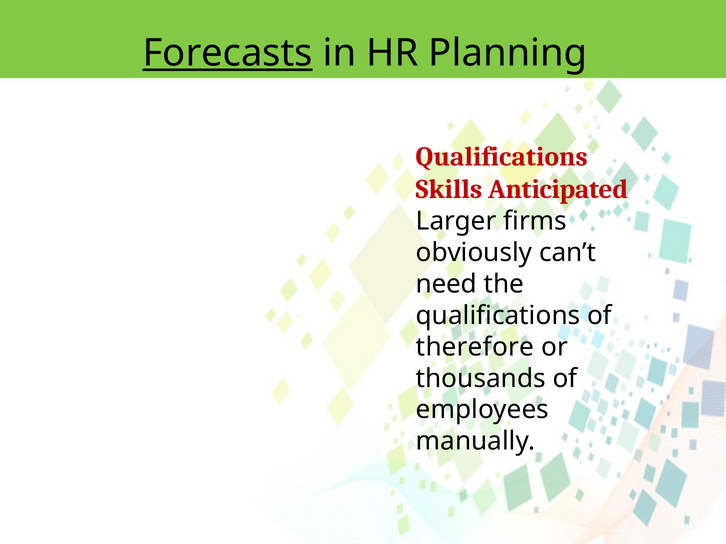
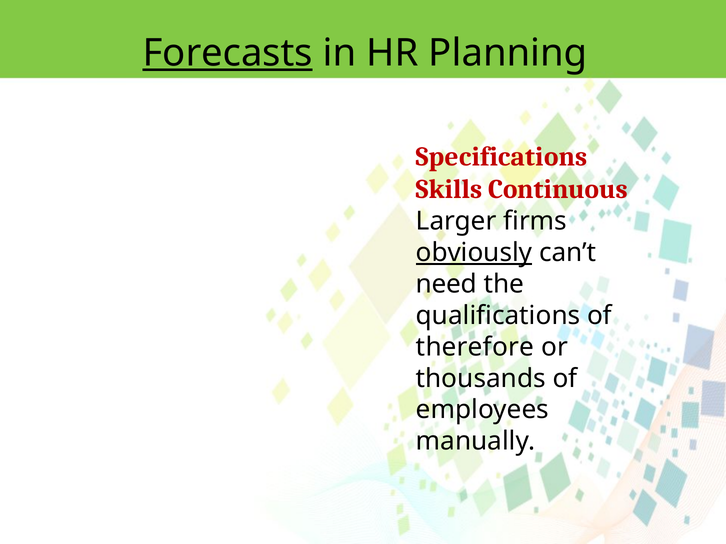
Qualifications: Qualifications -> Specifications (502, 157)
Anticipated: Anticipated -> Continuous (558, 190)
obviously underline: none -> present (474, 253)
